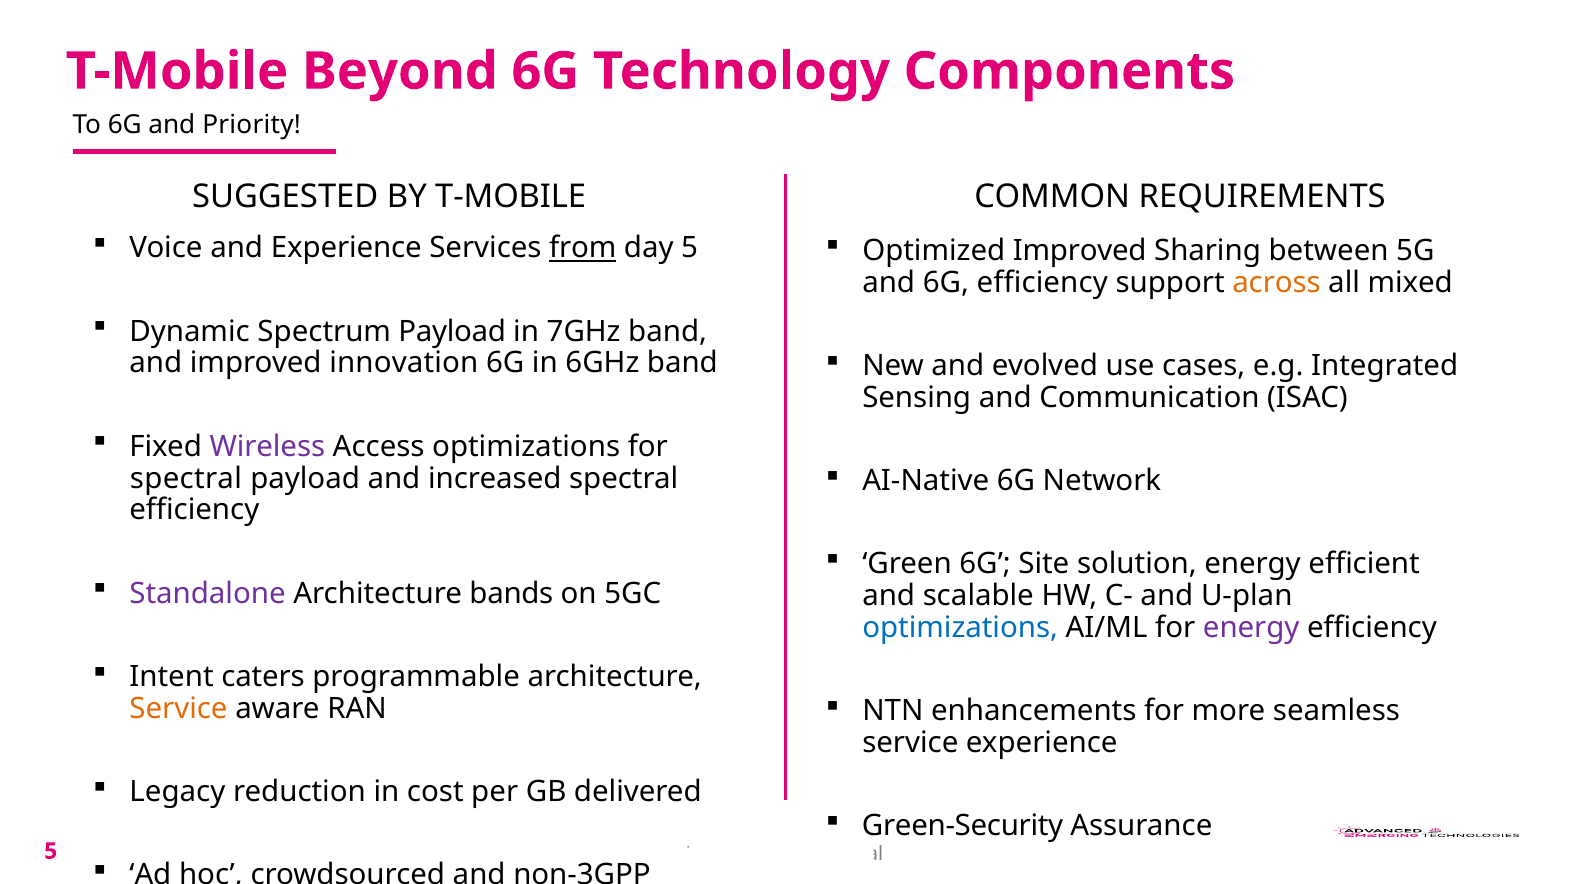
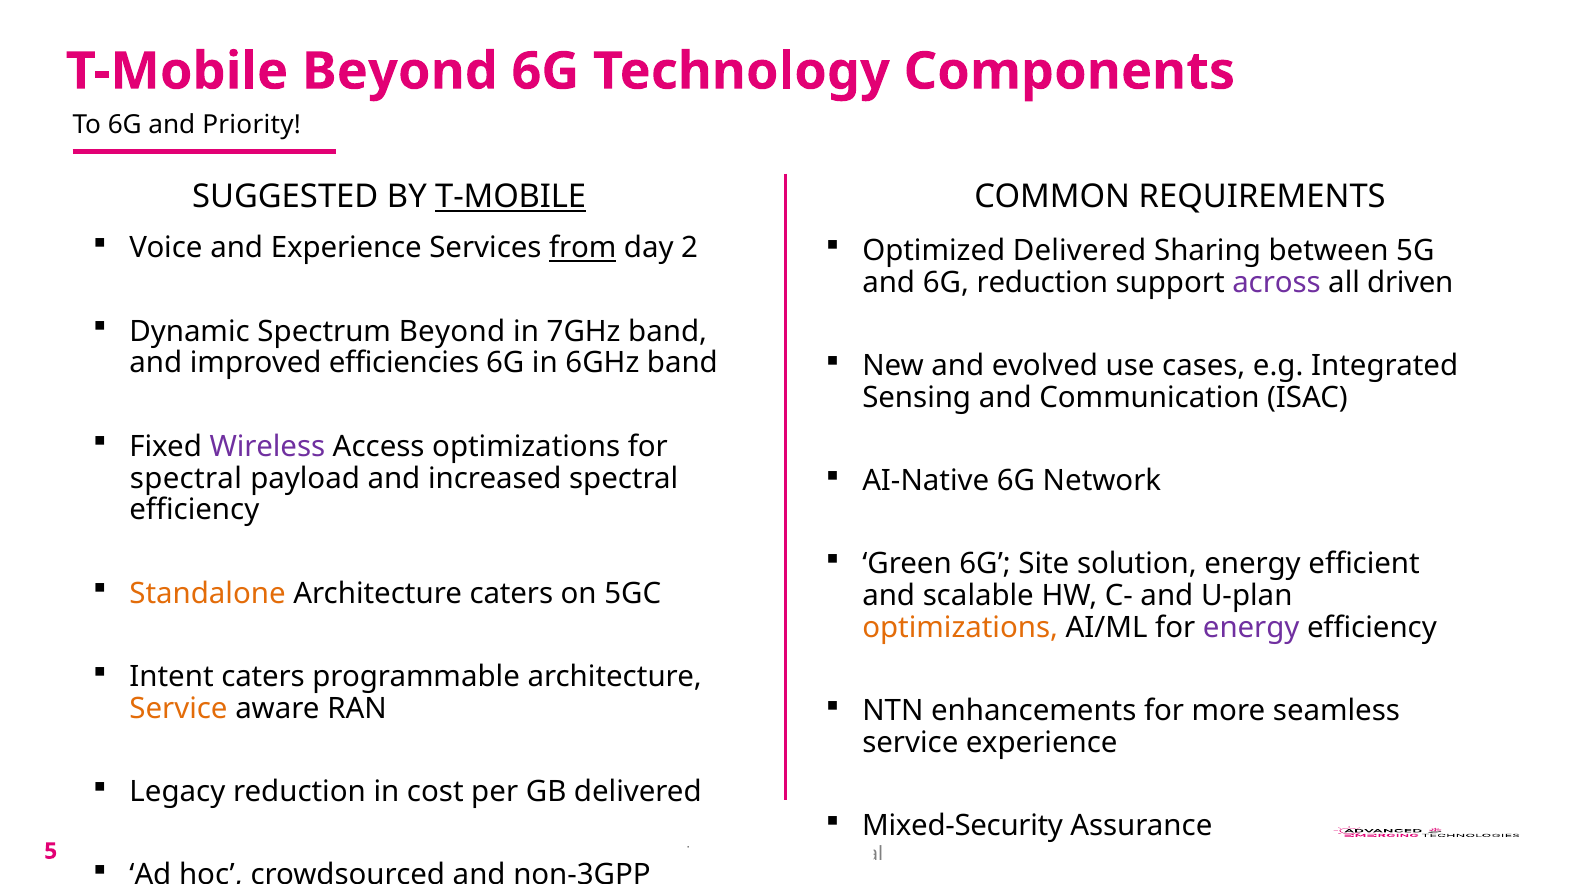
T-MOBILE underline: none -> present (511, 197)
day 5: 5 -> 2 (690, 248)
Optimized Improved: Improved -> Delivered (1080, 250)
6G efficiency: efficiency -> reduction (1042, 282)
across colour: orange -> purple (1276, 282)
mixed: mixed -> driven (1410, 282)
Spectrum Payload: Payload -> Beyond (452, 331)
innovation: innovation -> efficiencies (404, 363)
Standalone colour: purple -> orange (208, 593)
Architecture bands: bands -> caters (511, 593)
optimizations colour: blue -> orange (960, 628)
Green-Security: Green-Security -> Mixed-Security (963, 826)
